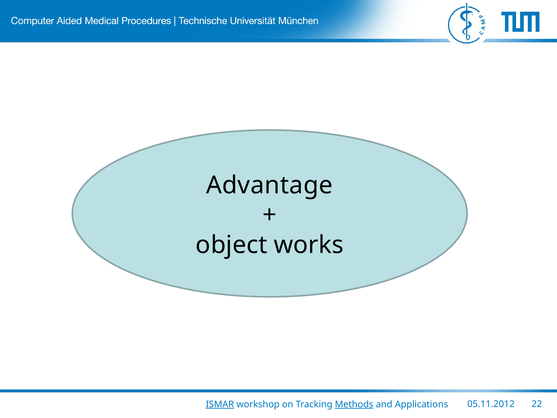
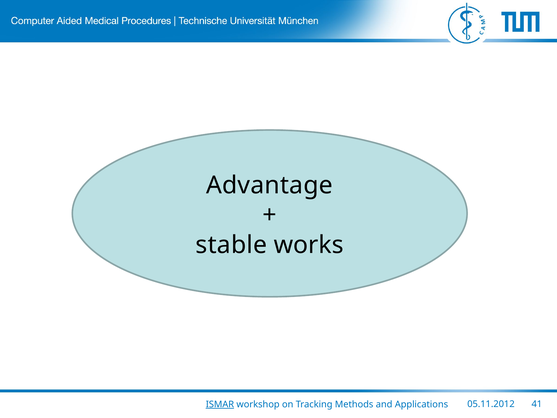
object: object -> stable (231, 245)
Methods underline: present -> none (354, 404)
22: 22 -> 41 (537, 404)
